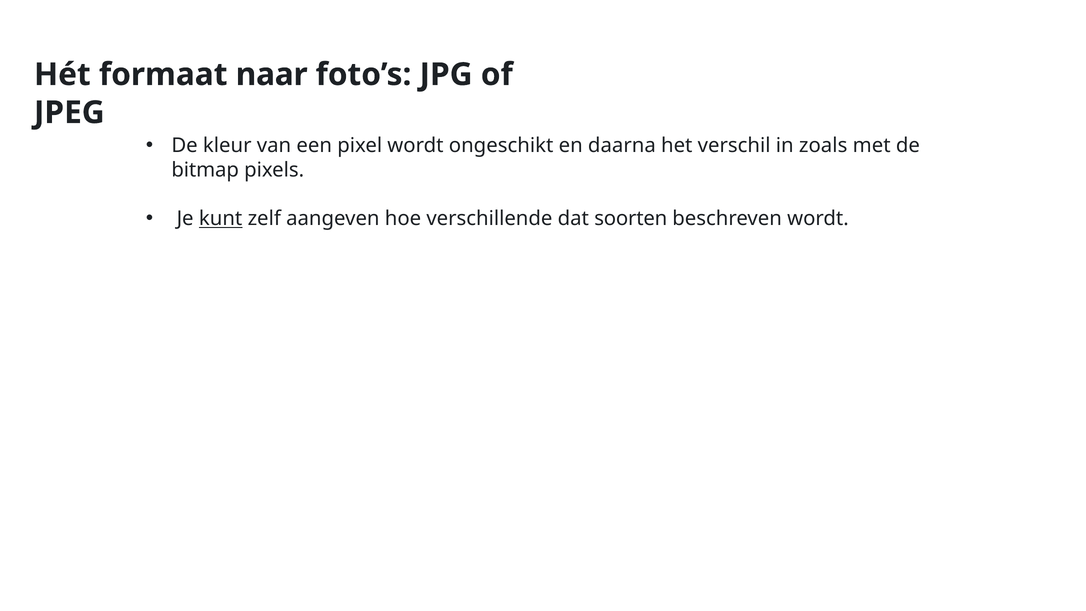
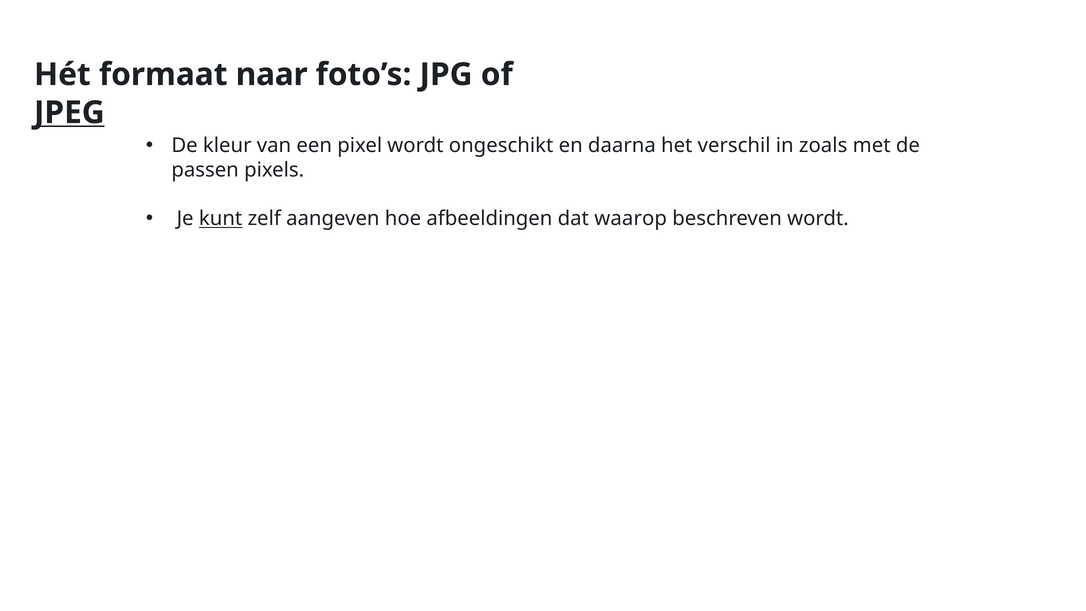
JPEG underline: none -> present (69, 113)
bitmap: bitmap -> passen (205, 170)
verschillende: verschillende -> afbeeldingen (489, 219)
soorten: soorten -> waarop (631, 219)
